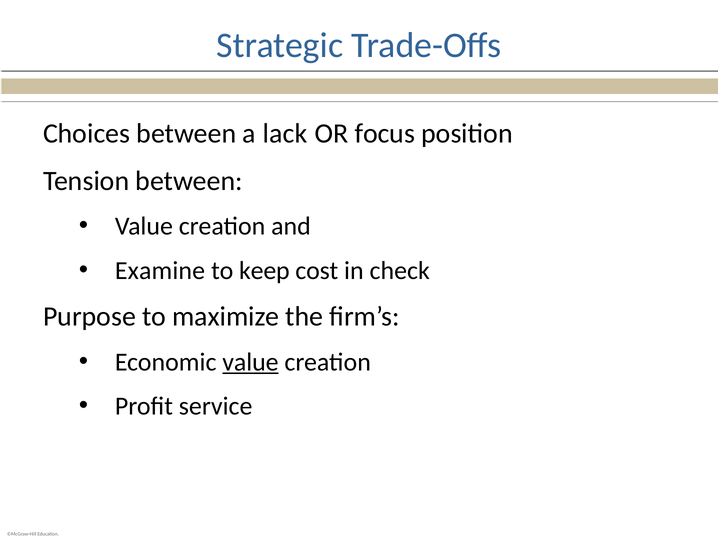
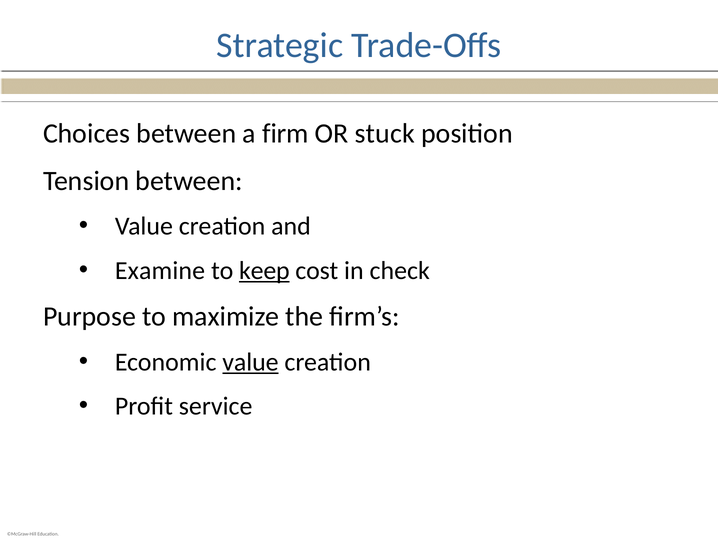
lack: lack -> firm (285, 134)
focus: focus -> stuck (385, 134)
keep underline: none -> present (264, 270)
